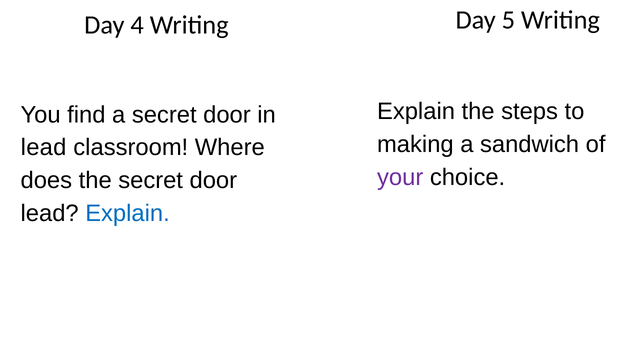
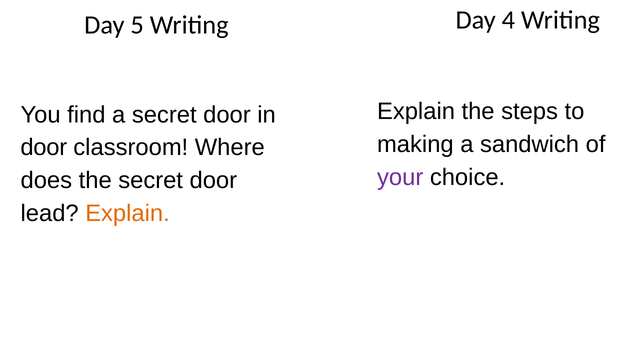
5: 5 -> 4 (508, 20)
4: 4 -> 5 (137, 25)
lead: lead -> door (44, 147)
Explain colour: blue -> orange (128, 213)
